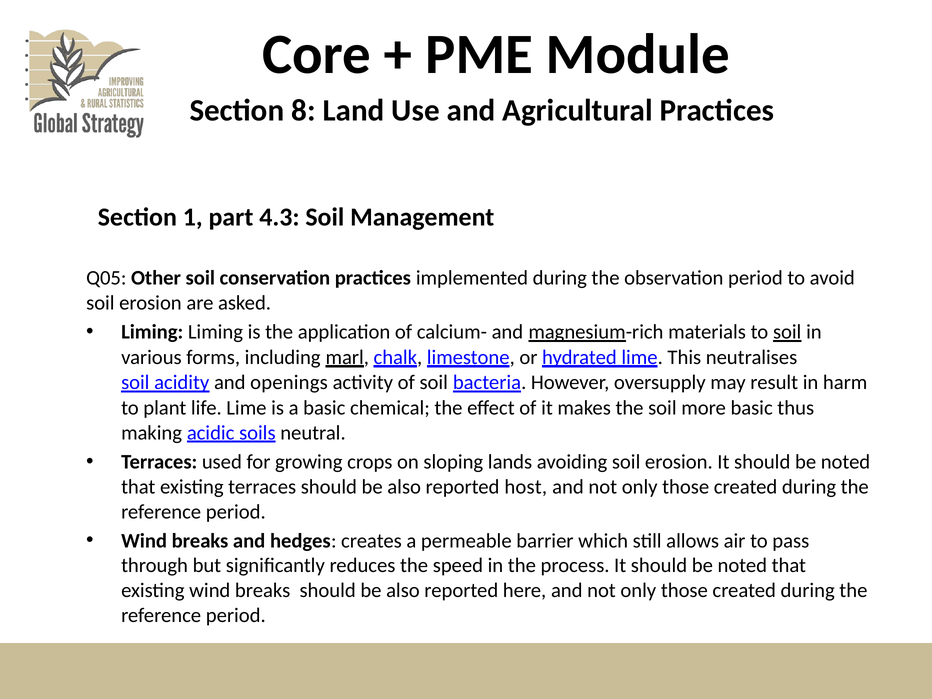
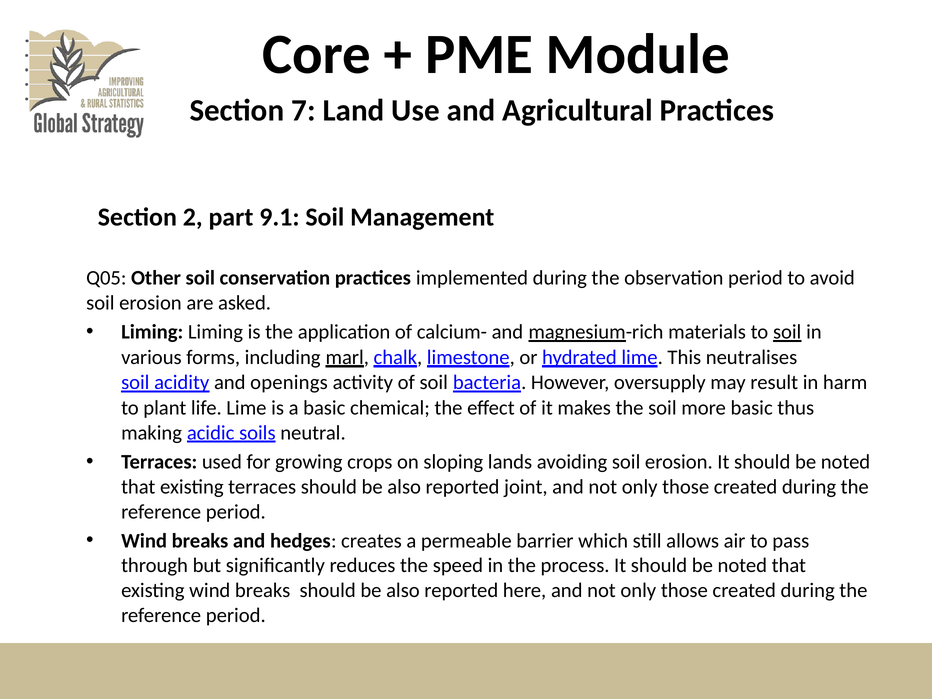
8: 8 -> 7 (304, 111)
1: 1 -> 2 (193, 217)
4.3: 4.3 -> 9.1 (279, 217)
host: host -> joint (526, 487)
